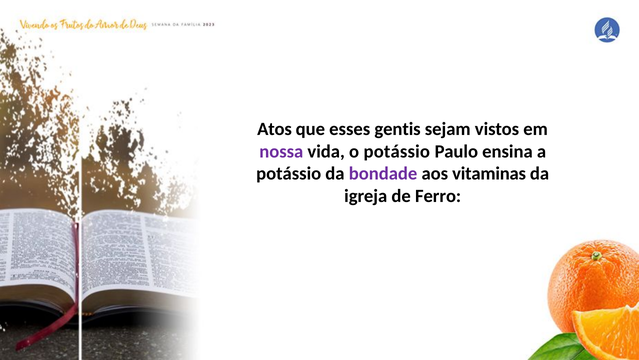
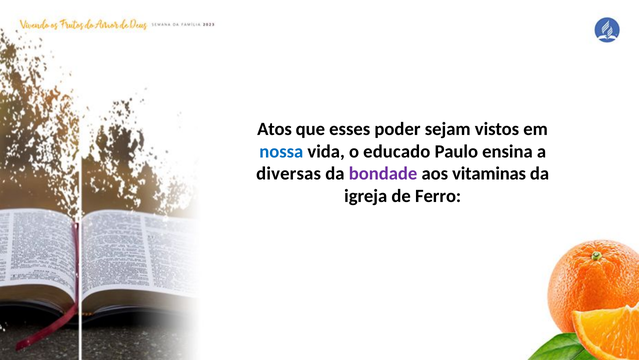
gentis: gentis -> poder (397, 129)
nossa colour: purple -> blue (281, 151)
o potássio: potássio -> educado (397, 151)
potássio: potássio -> diversas (289, 174)
